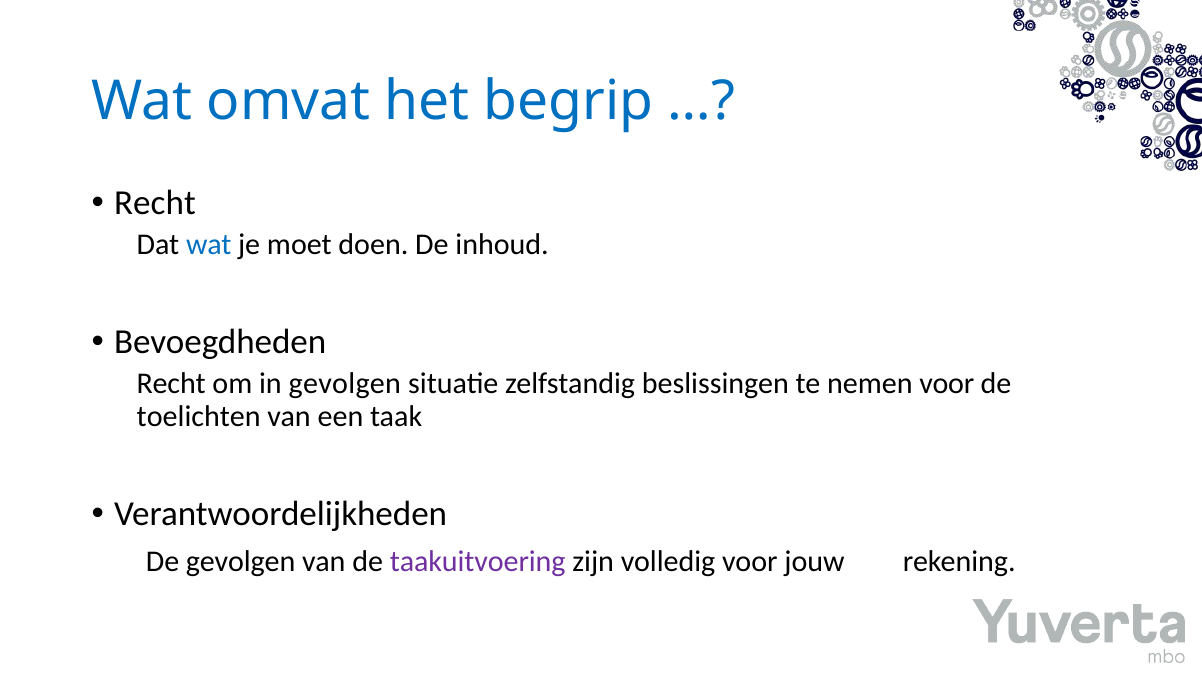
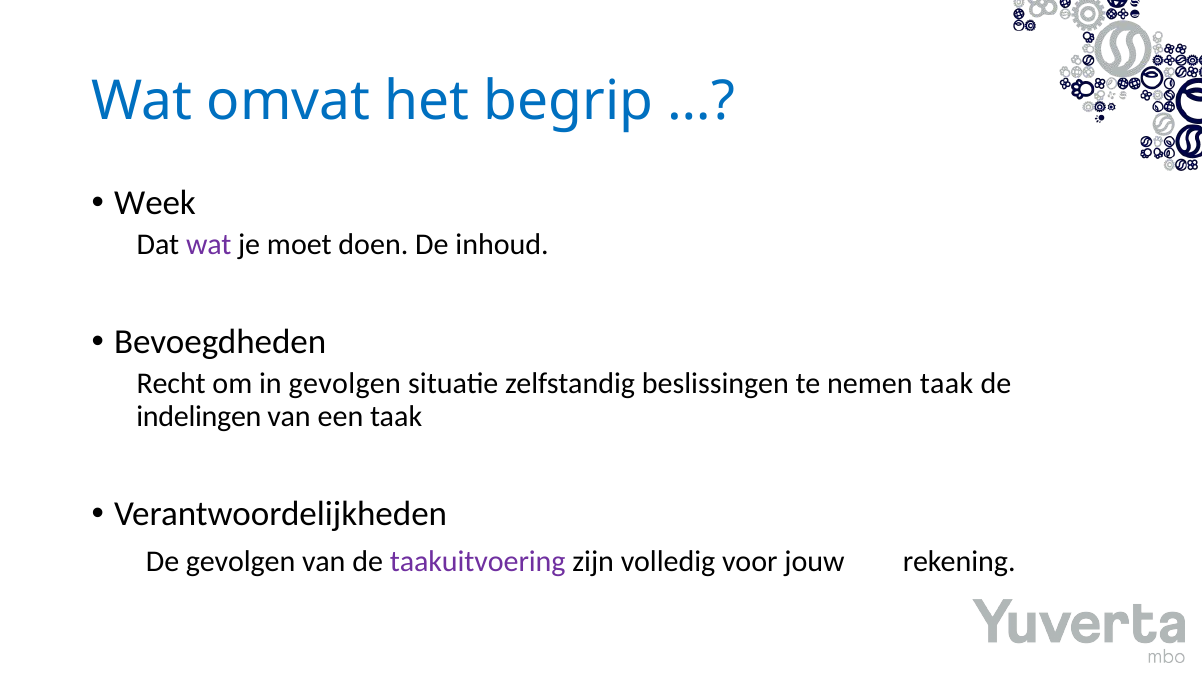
Recht: Recht -> Week (155, 203)
wat colour: blue -> purple (209, 245)
nemen voor: voor -> taak (947, 384)
toelichten: toelichten -> indelingen (199, 416)
